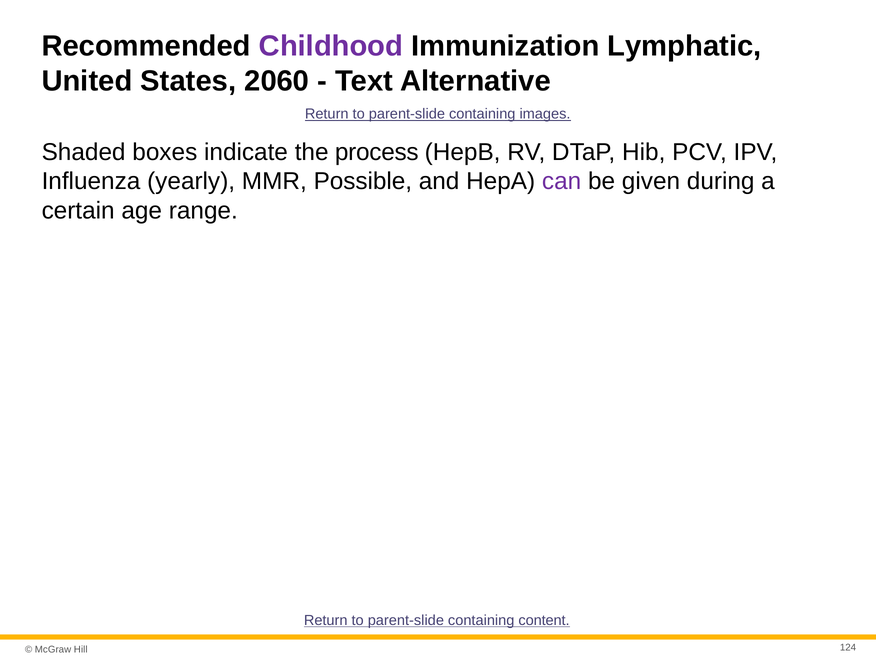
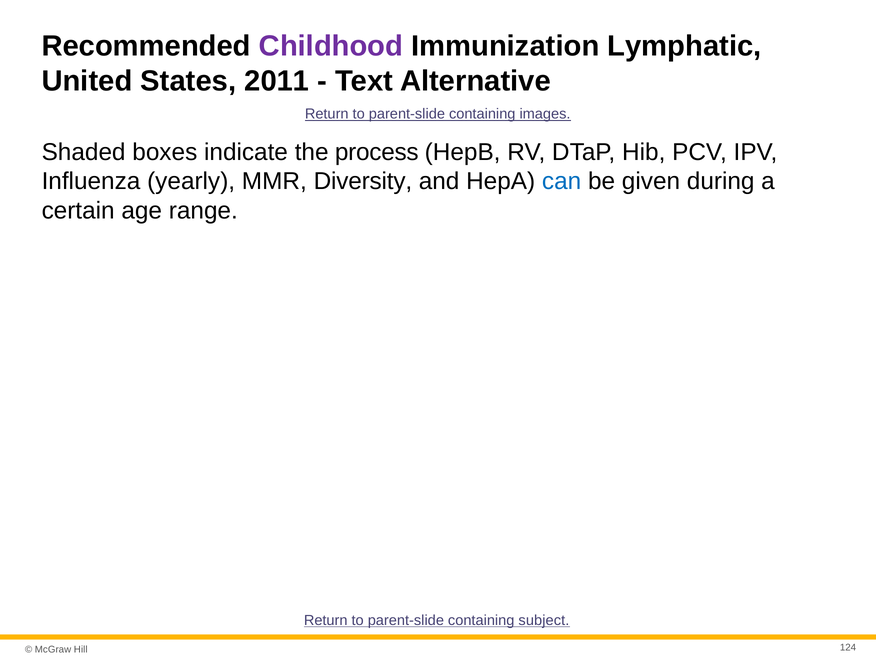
2060: 2060 -> 2011 (277, 81)
Possible: Possible -> Diversity (363, 181)
can colour: purple -> blue (562, 181)
content: content -> subject (544, 620)
